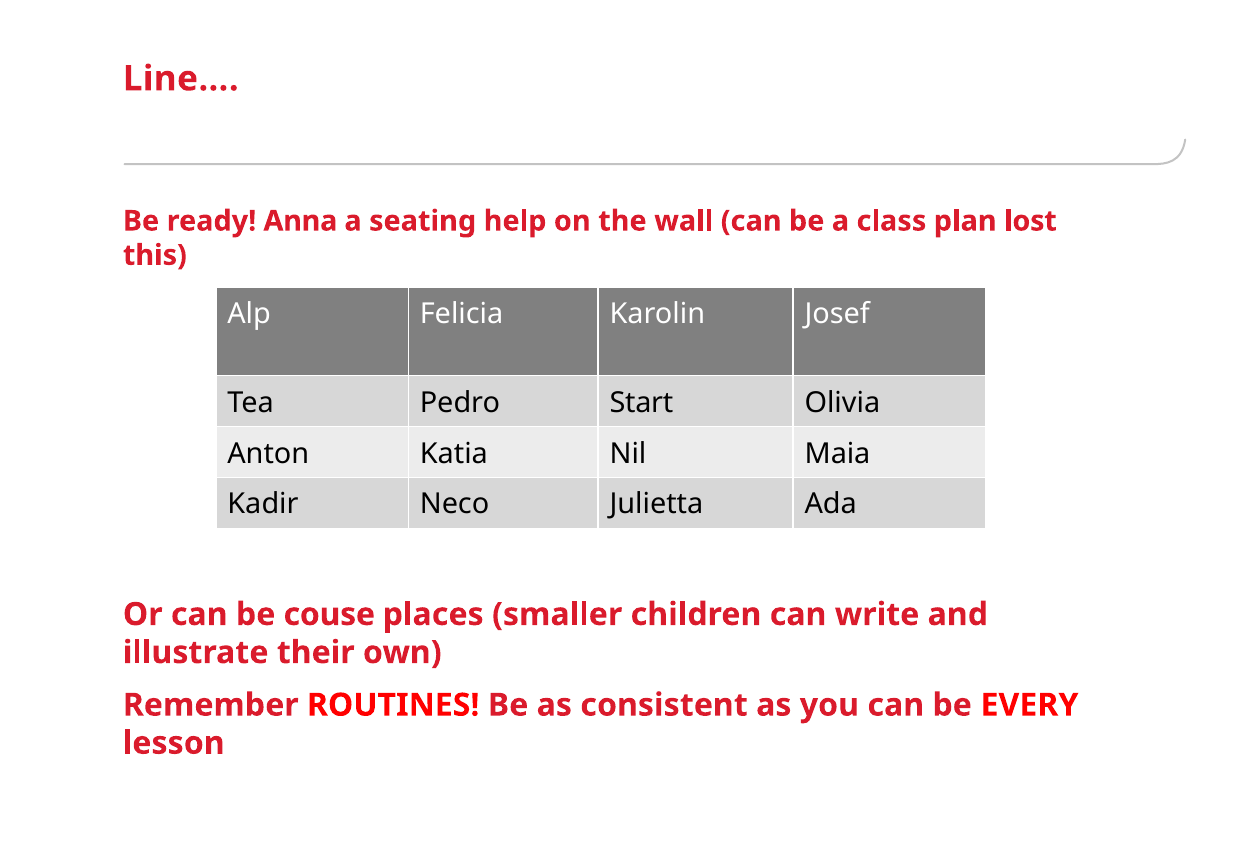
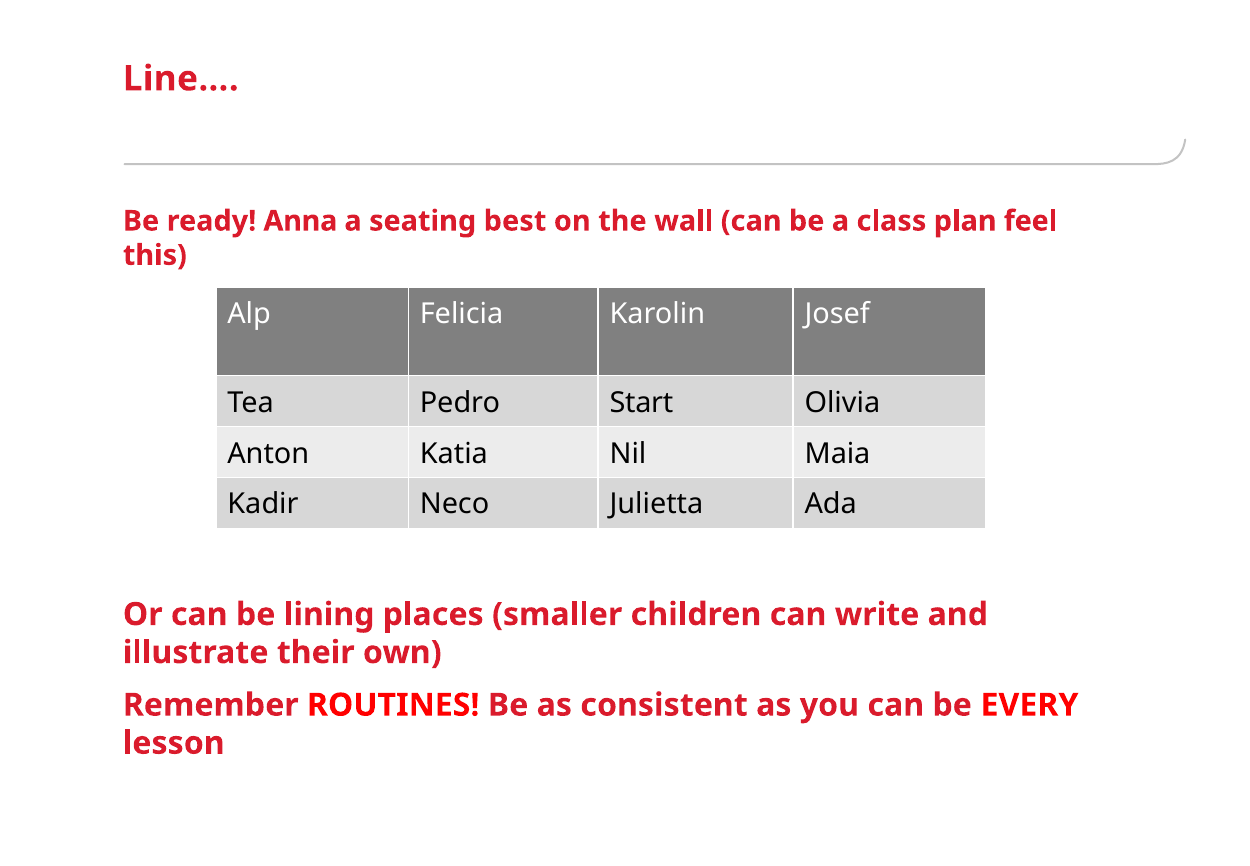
help: help -> best (515, 221)
lost: lost -> feel (1030, 221)
couse: couse -> lining (329, 614)
